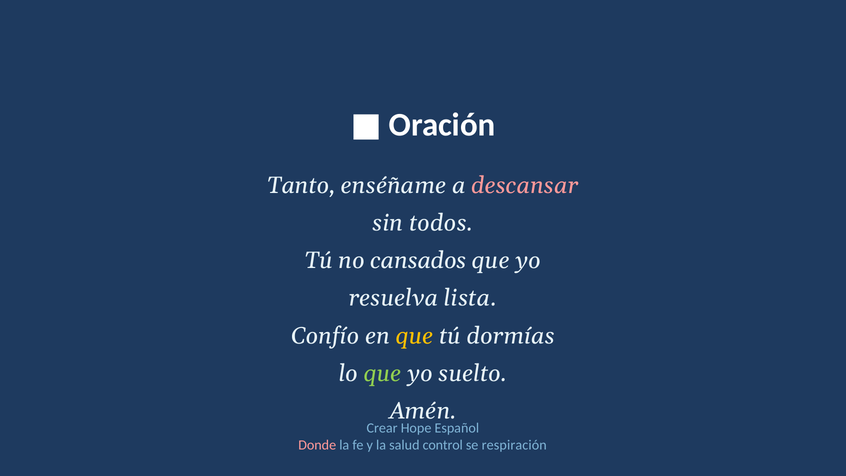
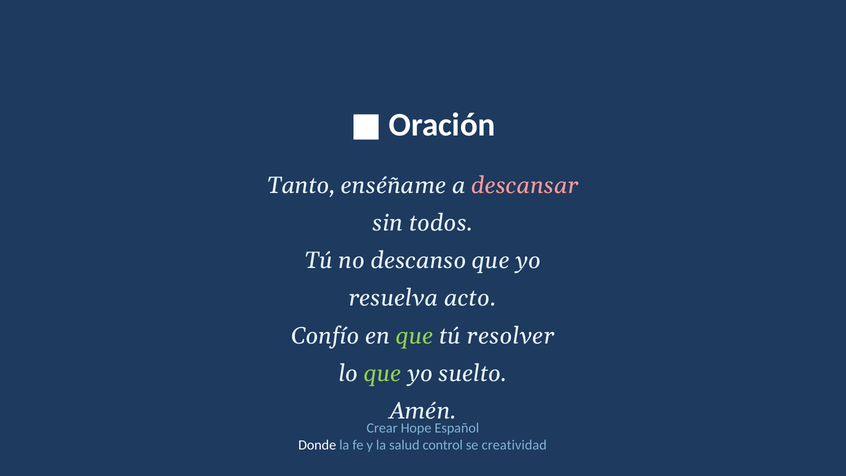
cansados: cansados -> descanso (418, 261)
lista: lista -> acto (470, 298)
que colour: yellow -> light green (415, 336)
dormías: dormías -> resolver (511, 336)
Donde colour: pink -> white (317, 445)
respiración: respiración -> creatividad (514, 445)
